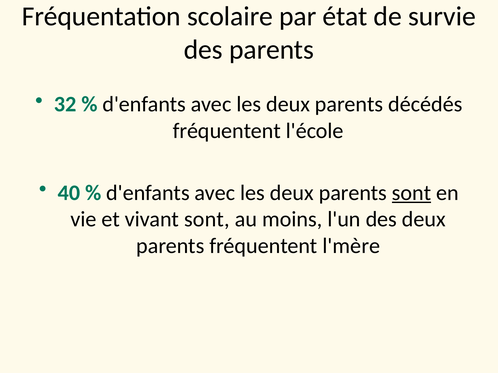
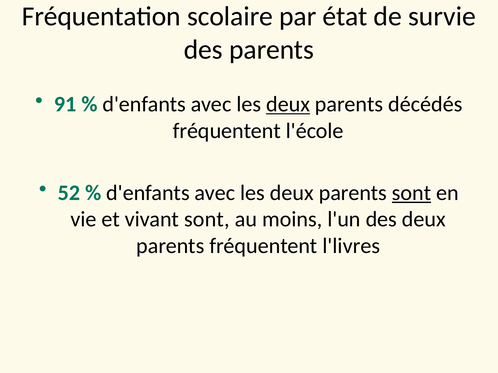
32: 32 -> 91 (65, 104)
deux underline: none -> present (288, 104)
40: 40 -> 52 (69, 193)
l'mère: l'mère -> l'livres (351, 246)
